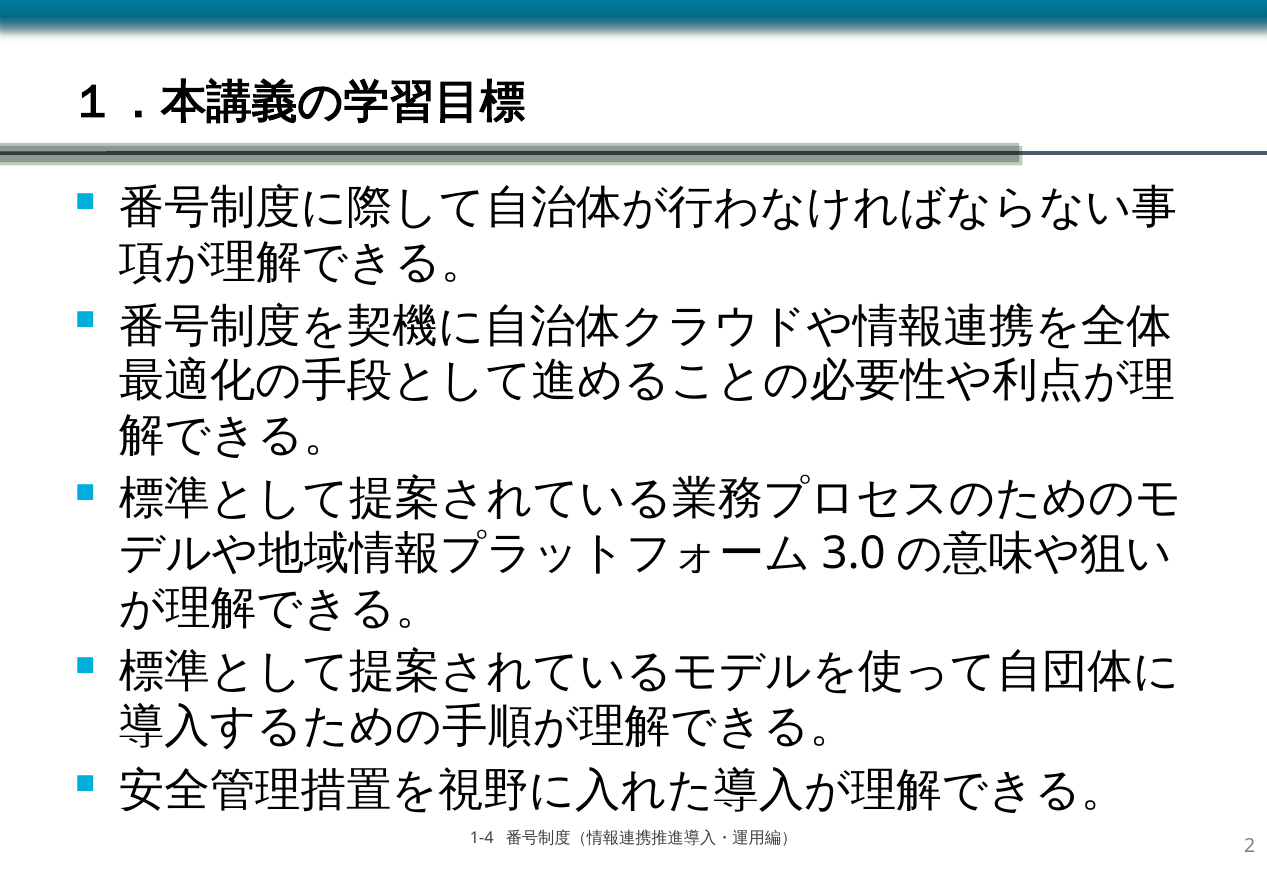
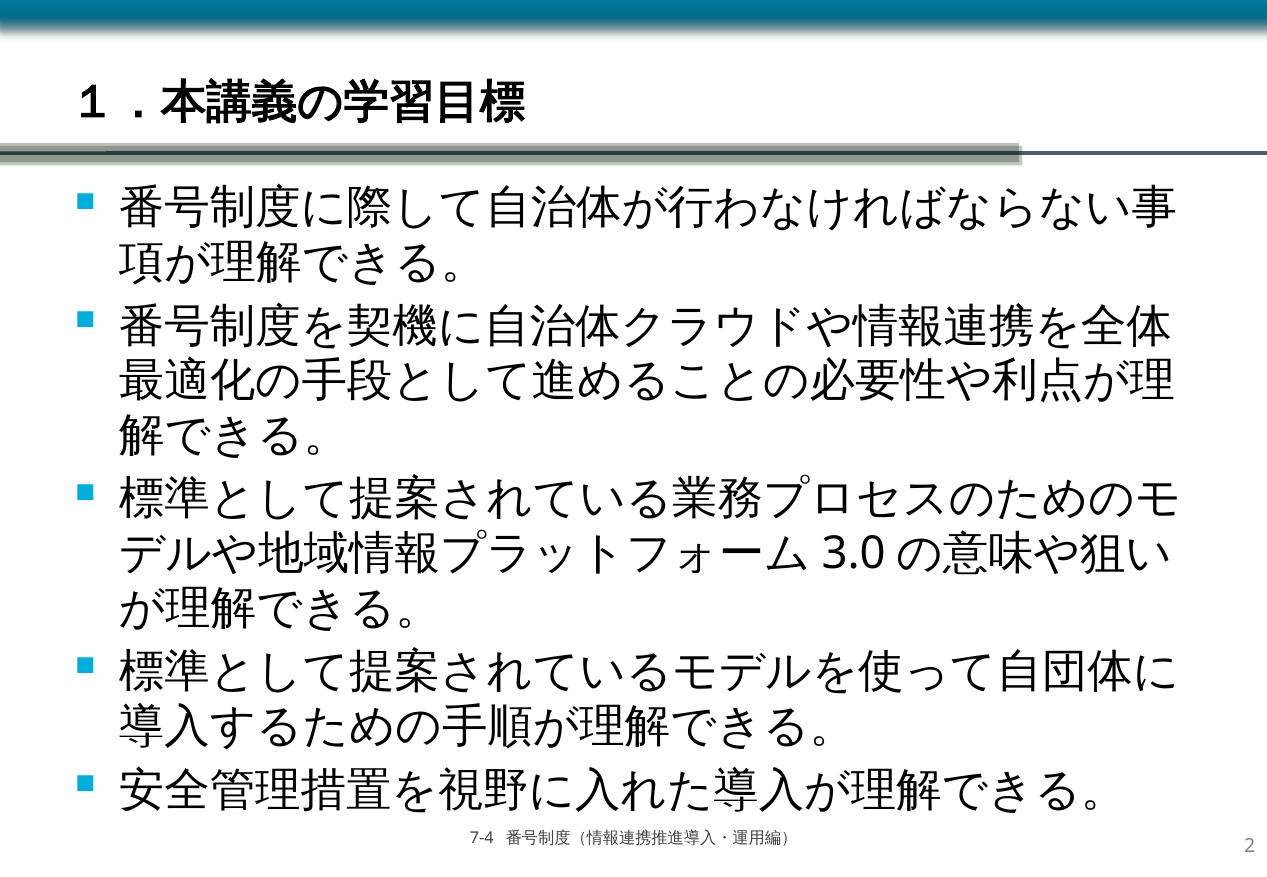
1-4: 1-4 -> 7-4 (482, 838)
